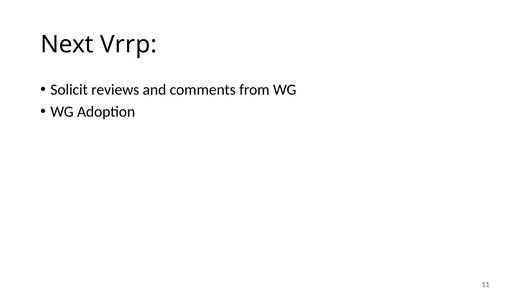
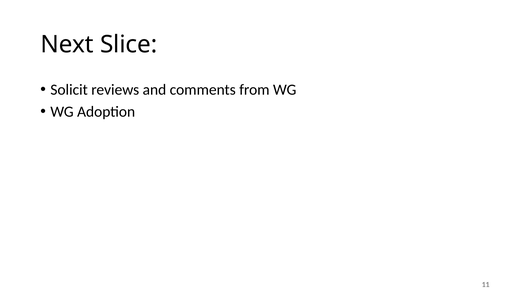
Vrrp: Vrrp -> Slice (129, 45)
